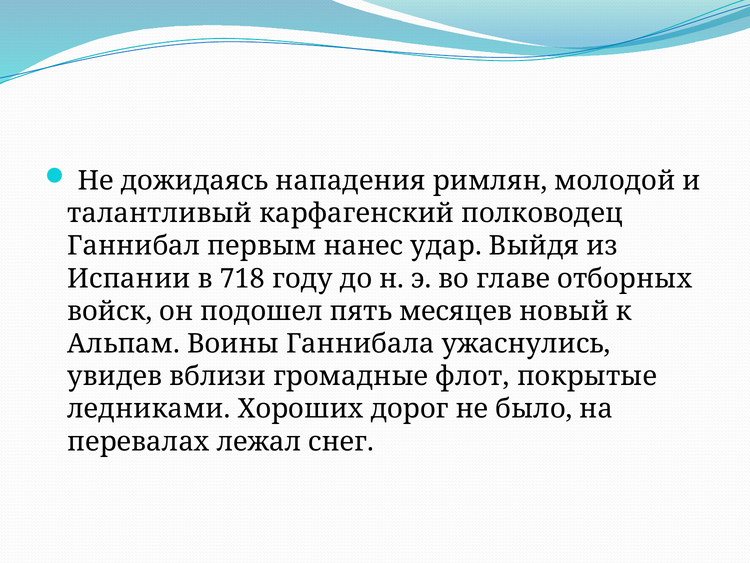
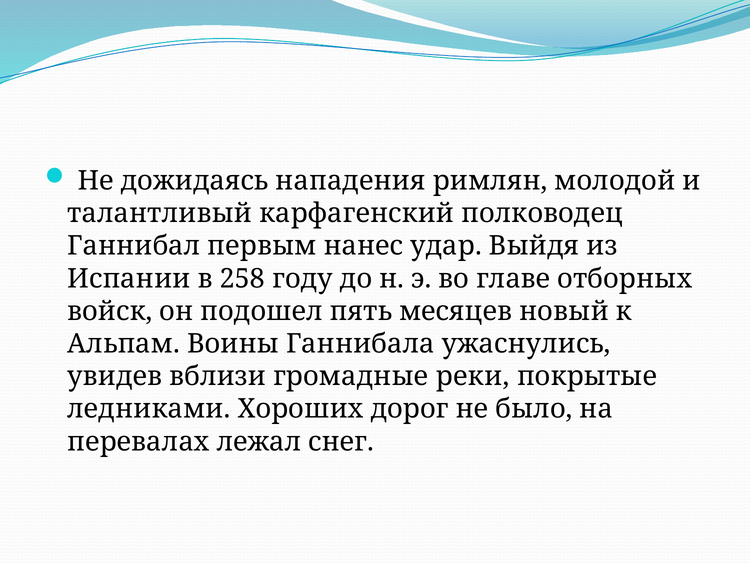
718: 718 -> 258 (242, 278)
флот: флот -> реки (472, 376)
